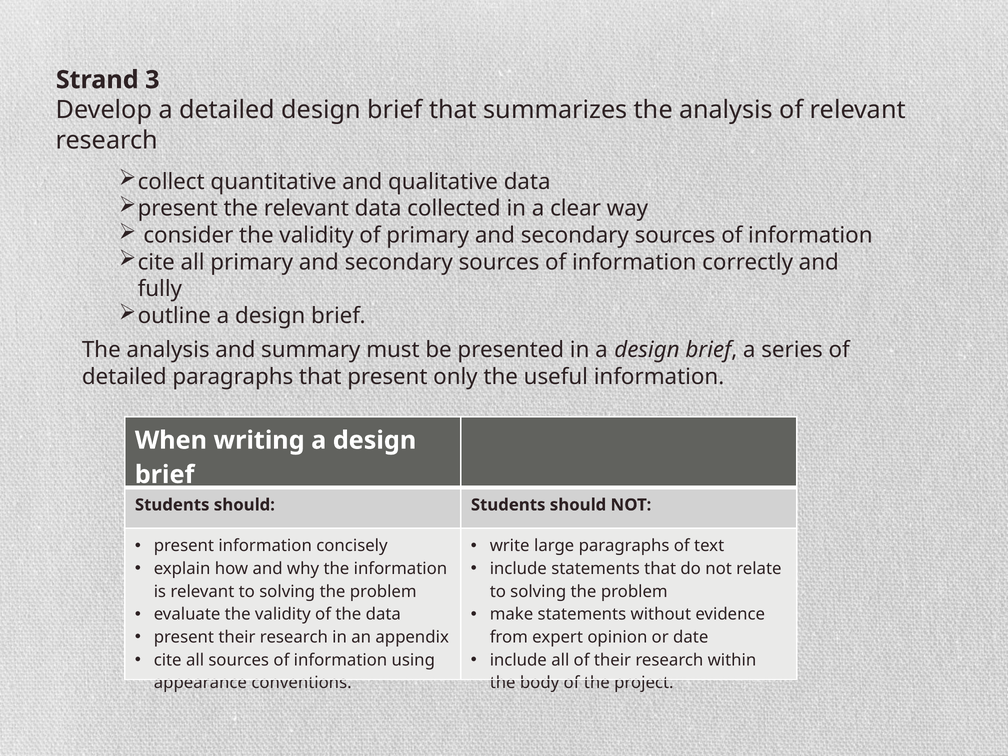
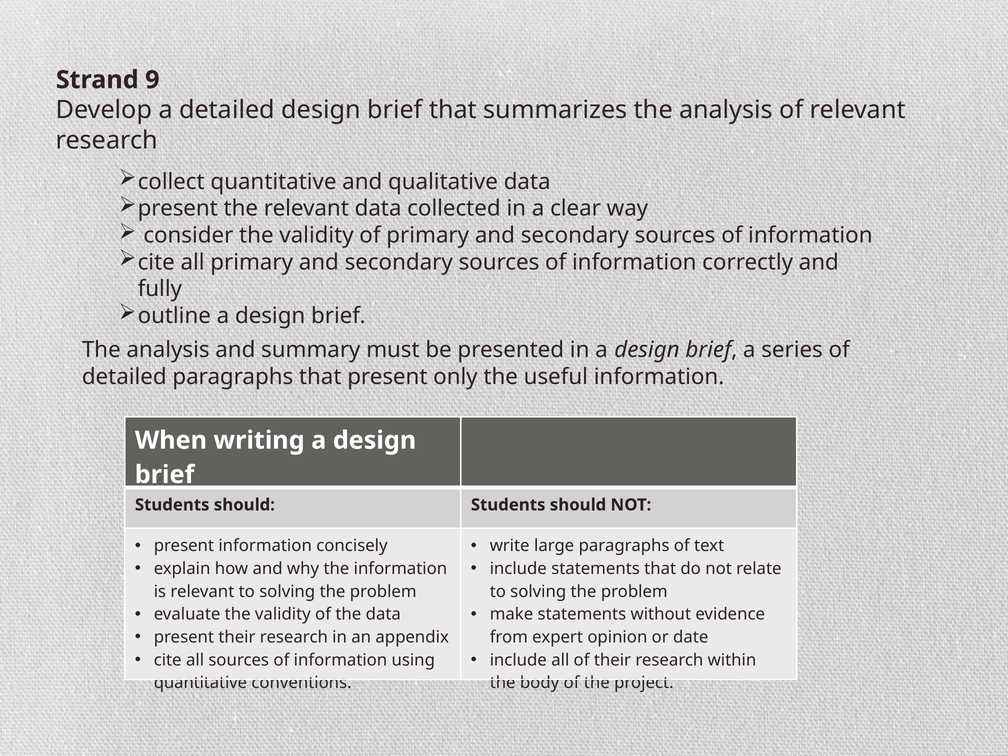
3: 3 -> 9 (152, 80)
appearance: appearance -> quantitative (200, 683)
